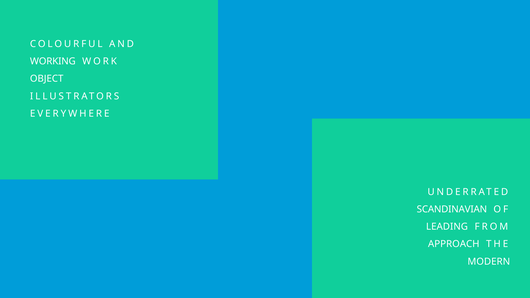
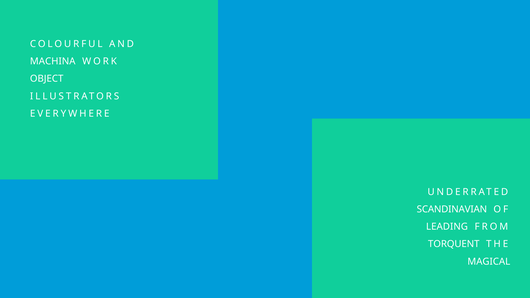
WORKING: WORKING -> MACHINA (53, 61)
APPROACH: APPROACH -> TORQUENT (454, 244)
MODERN: MODERN -> MAGICAL (489, 262)
